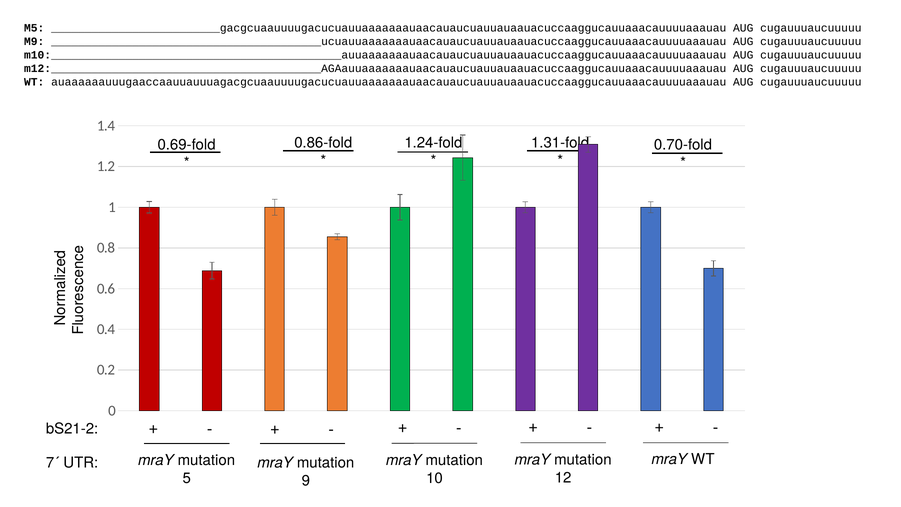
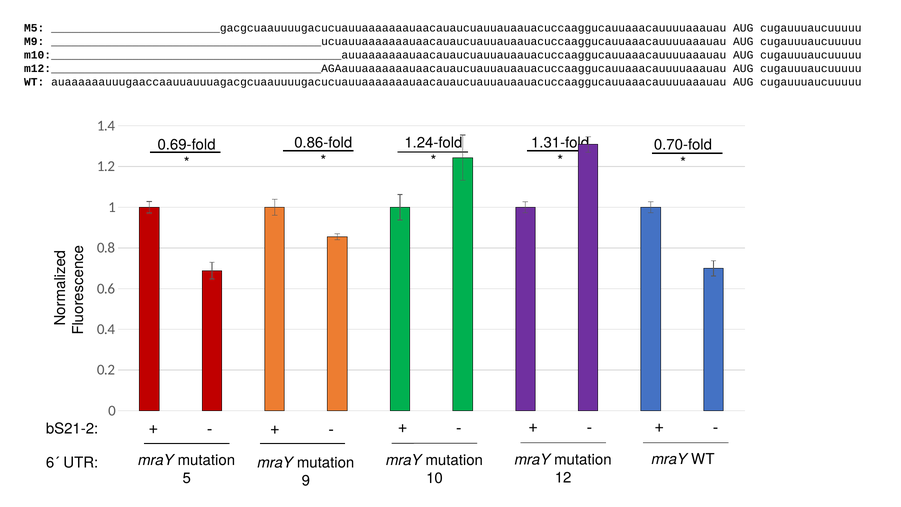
7´: 7´ -> 6´ (53, 463)
